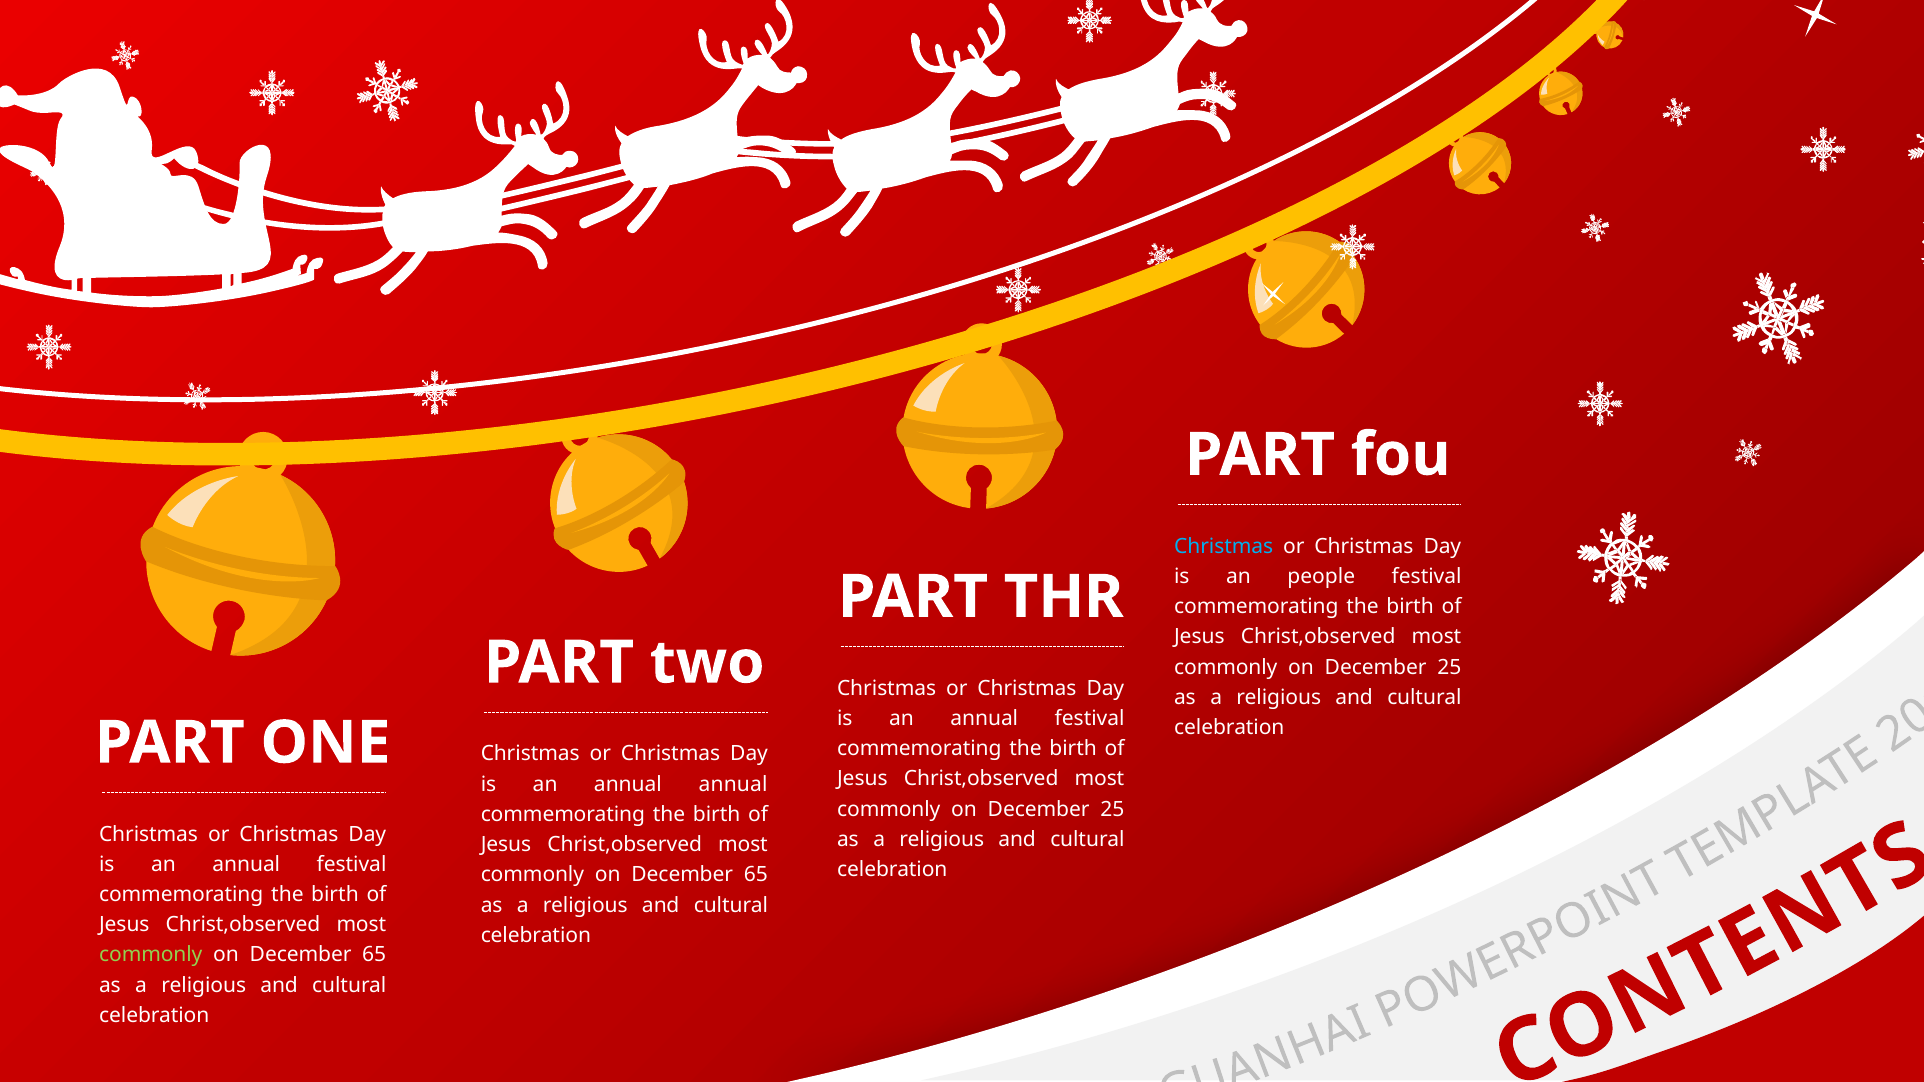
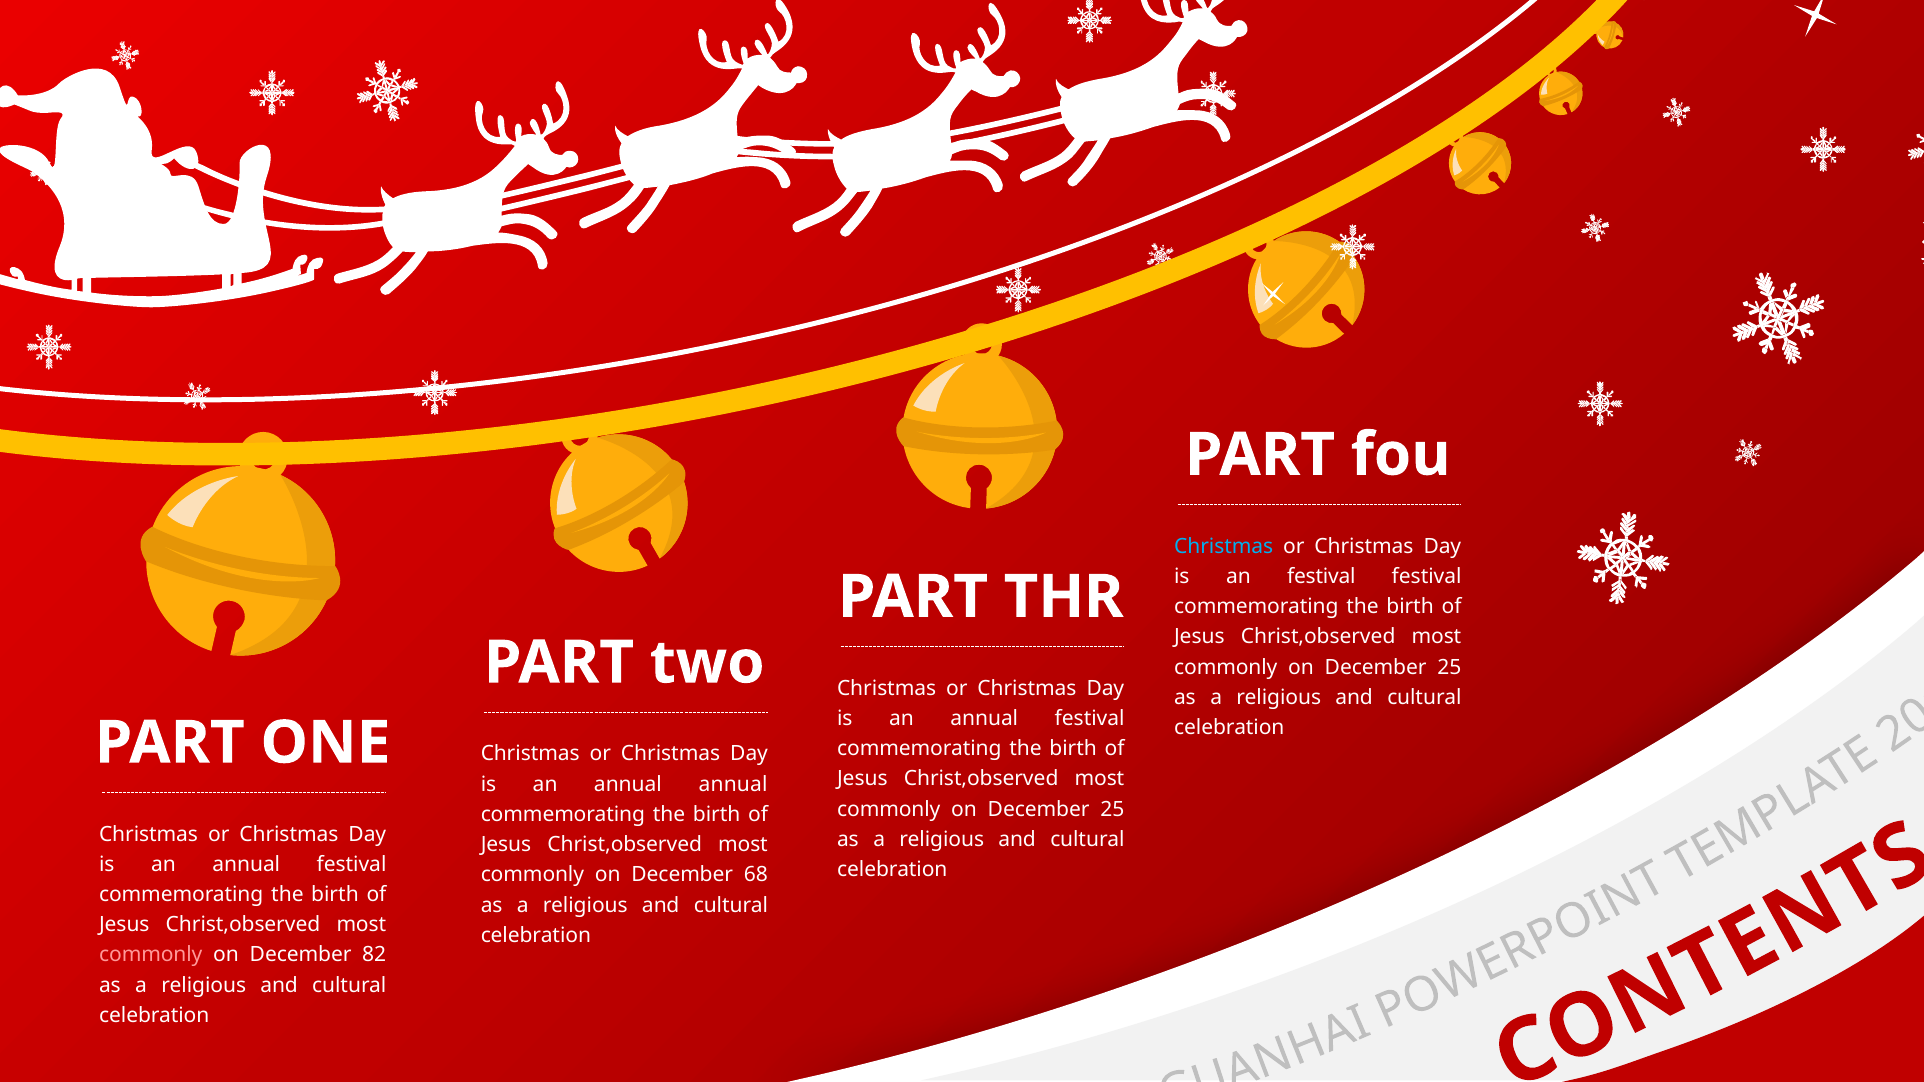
an people: people -> festival (1321, 577)
65: 65 -> 68 (756, 875)
commonly colour: light green -> pink (151, 955)
65: 65 -> 82 (374, 955)
